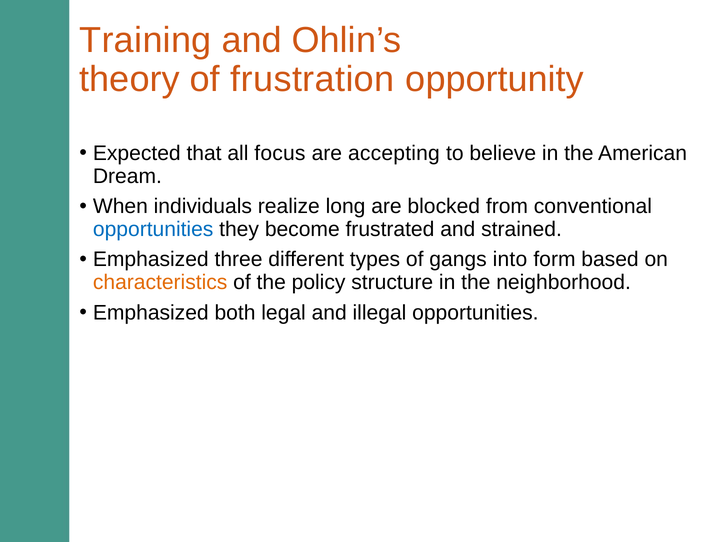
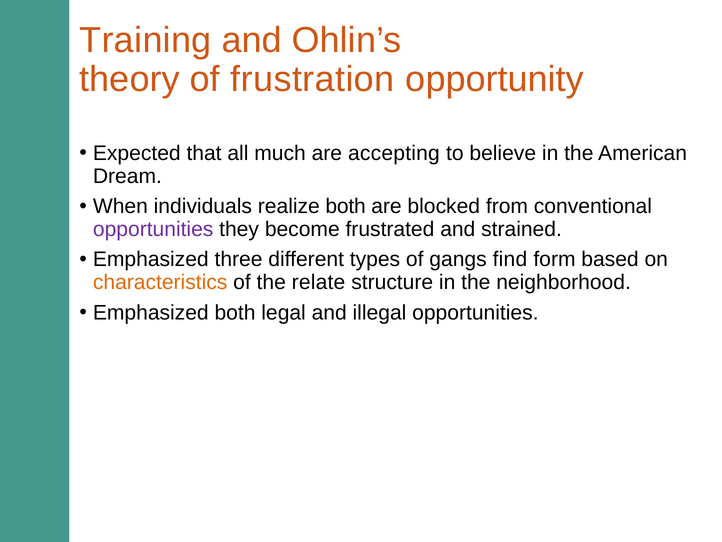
focus: focus -> much (280, 153)
realize long: long -> both (346, 206)
opportunities colour: blue -> purple (153, 229)
into: into -> find (510, 259)
policy: policy -> relate (318, 282)
